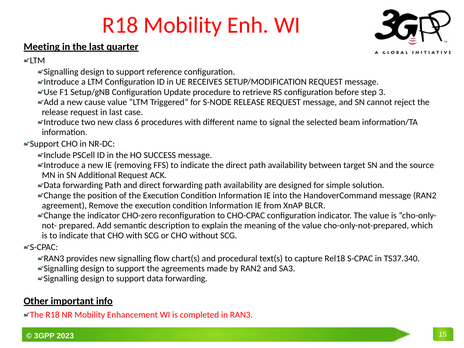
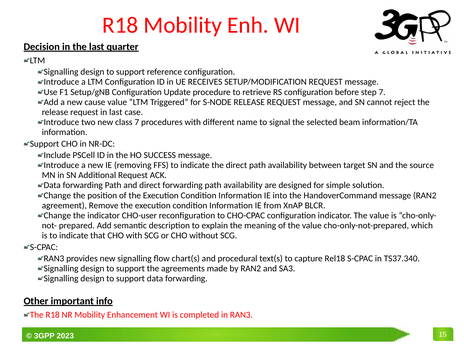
Meeting: Meeting -> Decision (42, 47)
step 3: 3 -> 7 (382, 92)
class 6: 6 -> 7 (137, 122)
CHO-zero: CHO-zero -> CHO-user (139, 216)
